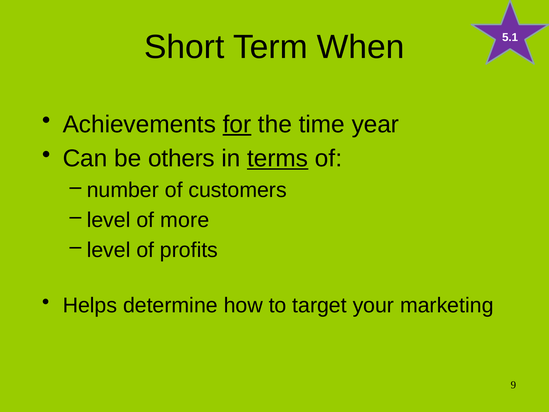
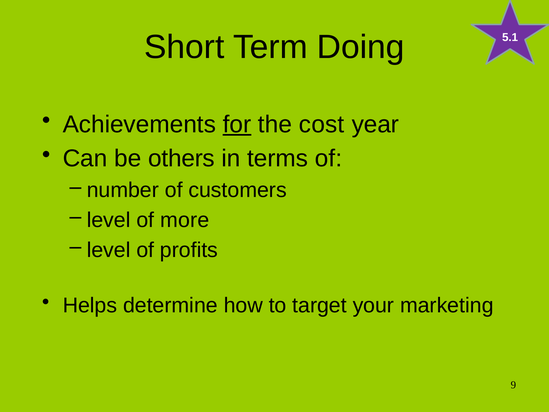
When: When -> Doing (361, 47)
time: time -> cost (322, 124)
terms underline: present -> none (278, 158)
